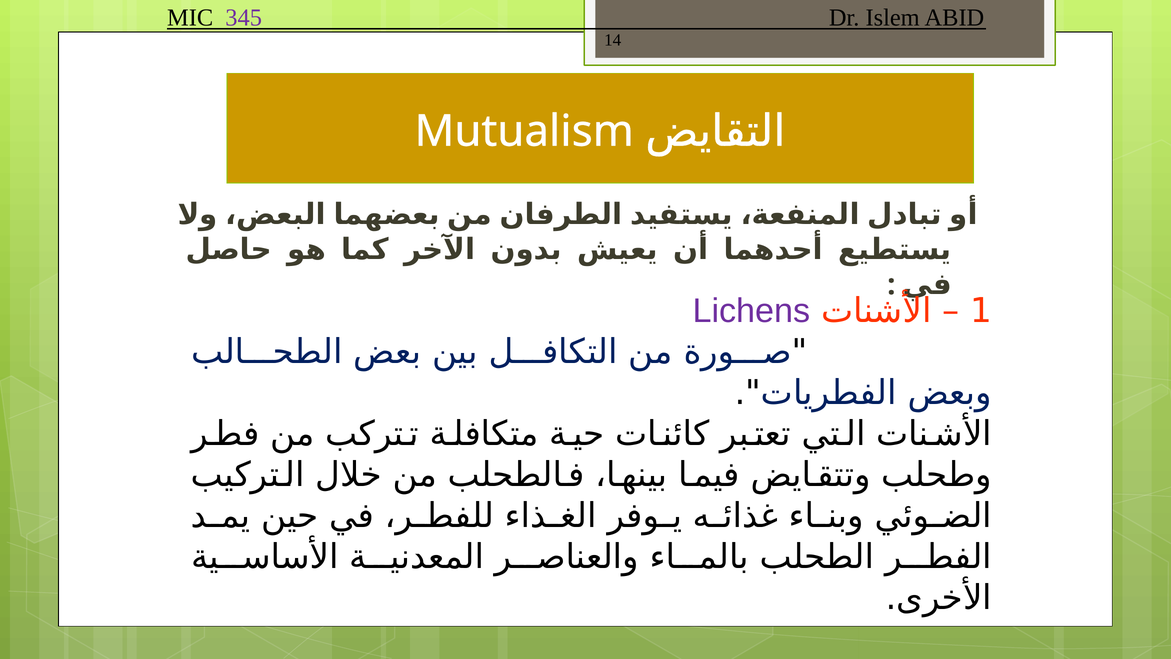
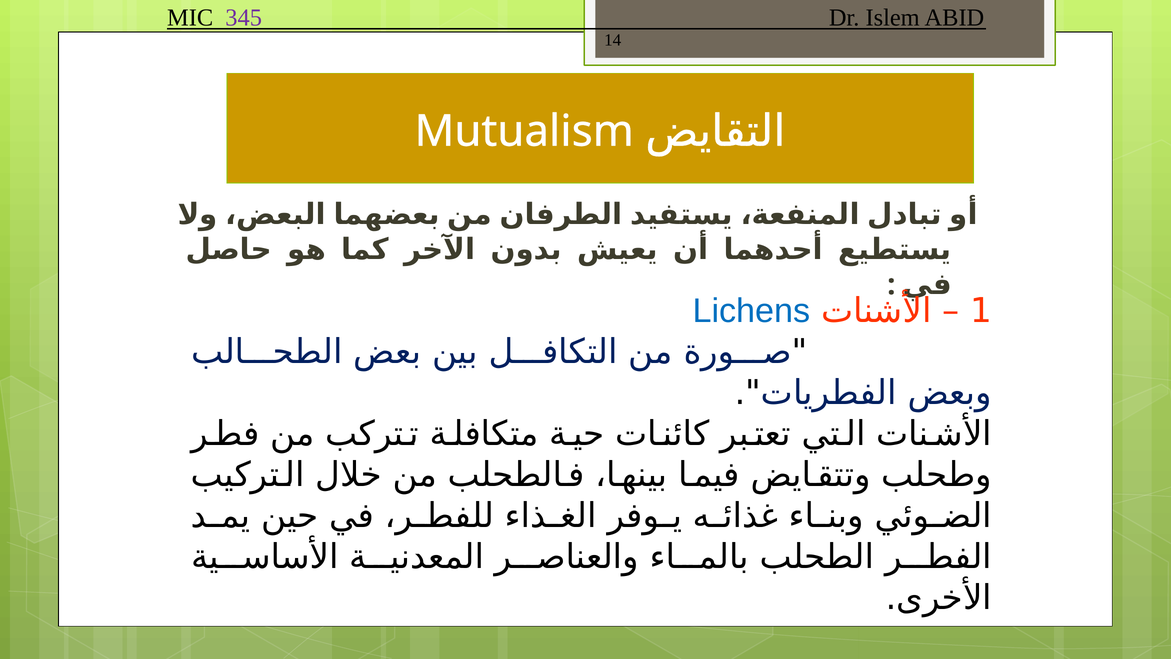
Lichens colour: purple -> blue (752, 311)
